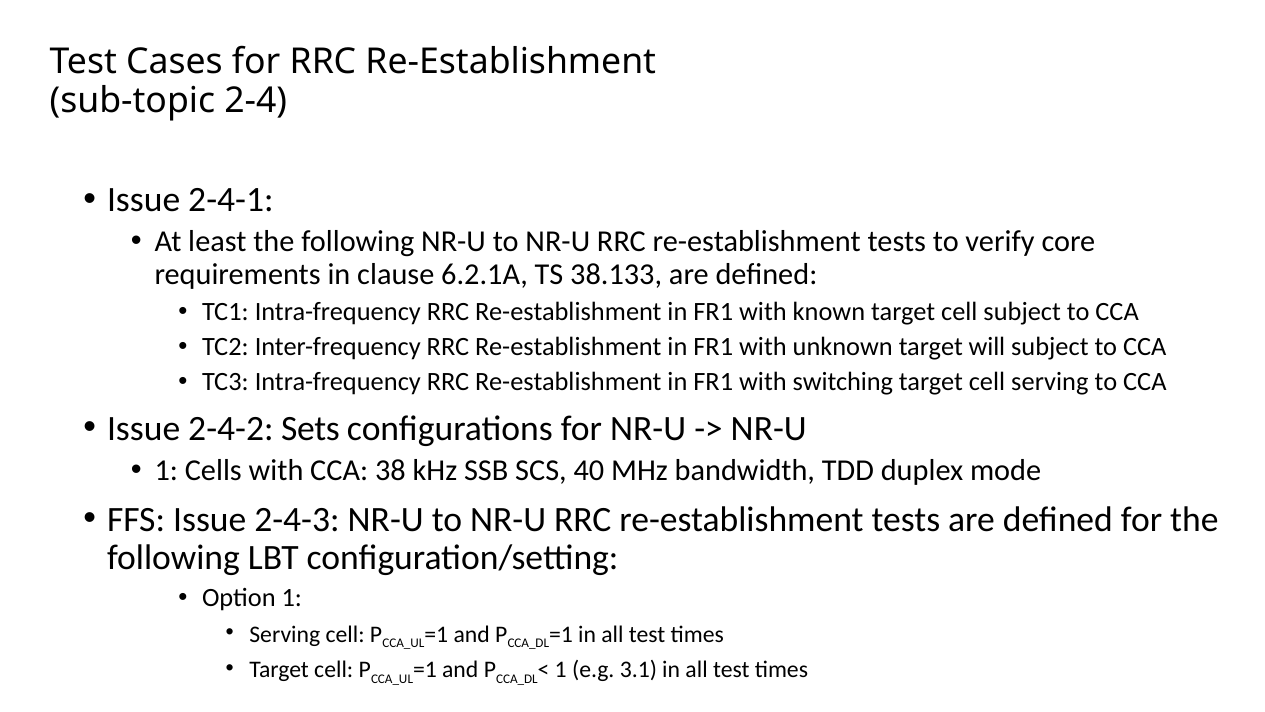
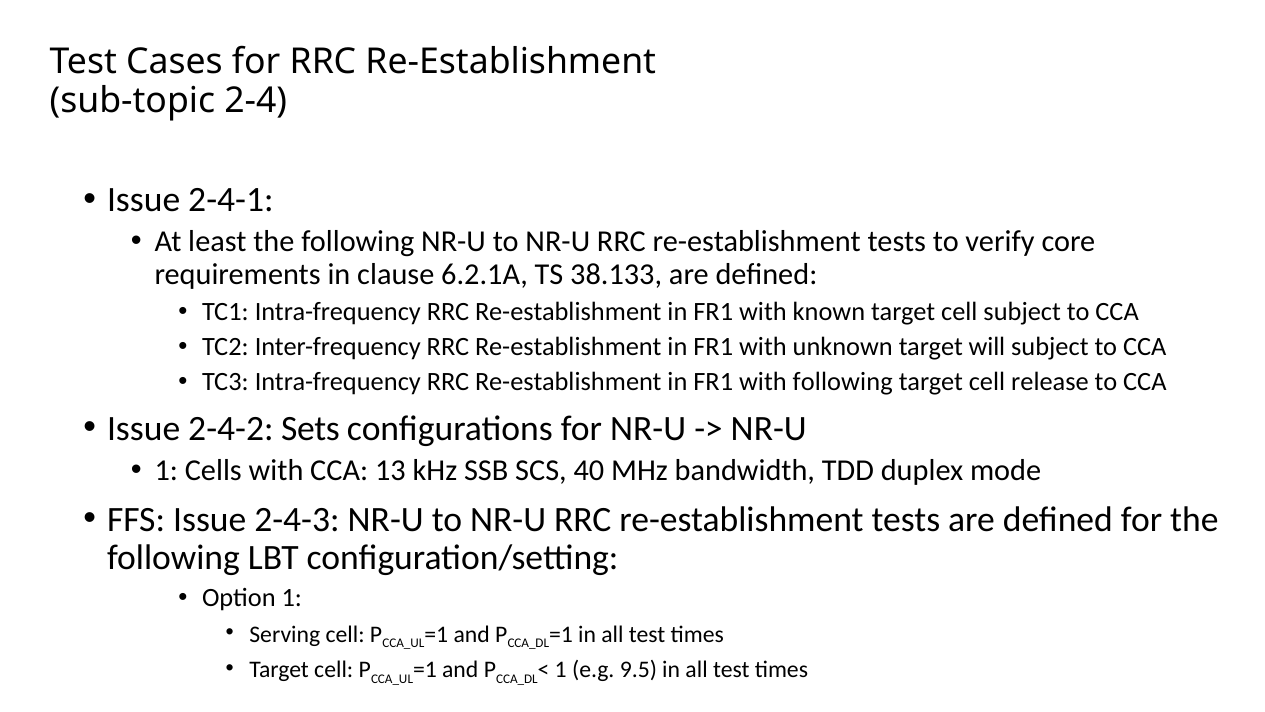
with switching: switching -> following (843, 382)
cell serving: serving -> release (1050, 382)
38: 38 -> 13 (390, 470)
3.1: 3.1 -> 9.5 (638, 669)
